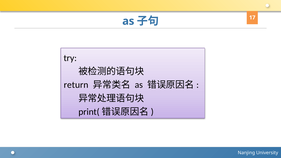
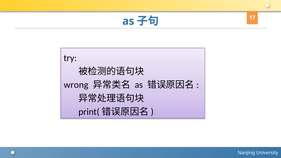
return: return -> wrong (76, 85)
